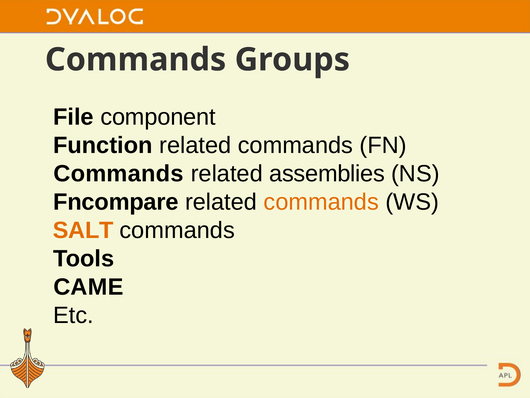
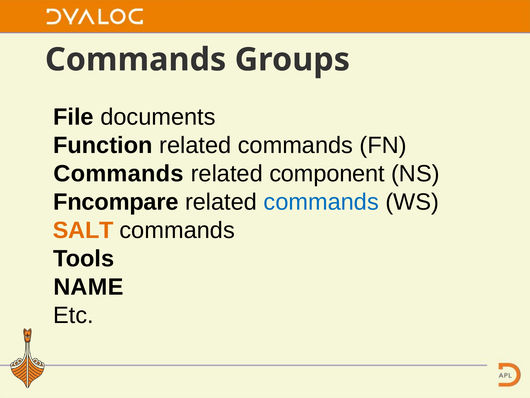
component: component -> documents (158, 117)
assemblies: assemblies -> component (327, 174)
commands colour: orange -> blue (321, 202)
CAME: CAME -> NAME (88, 287)
